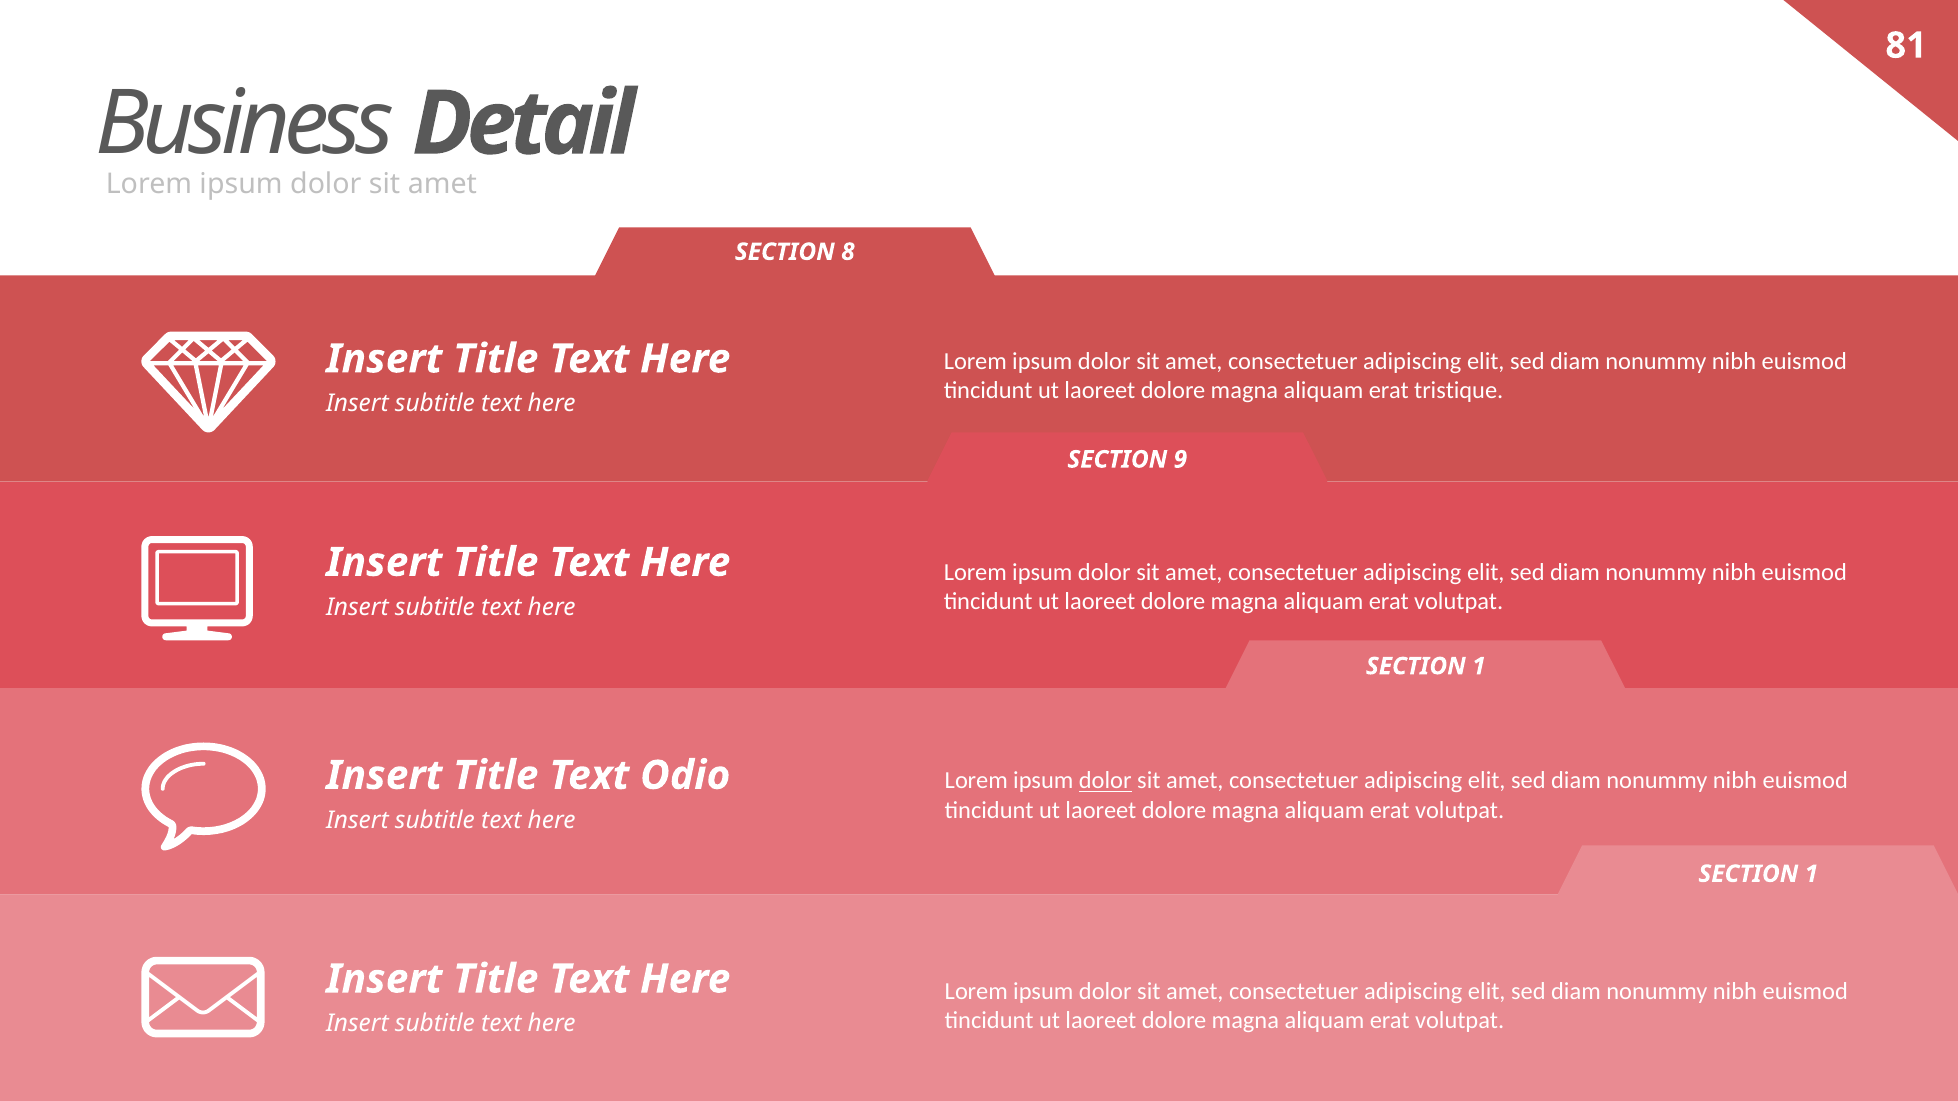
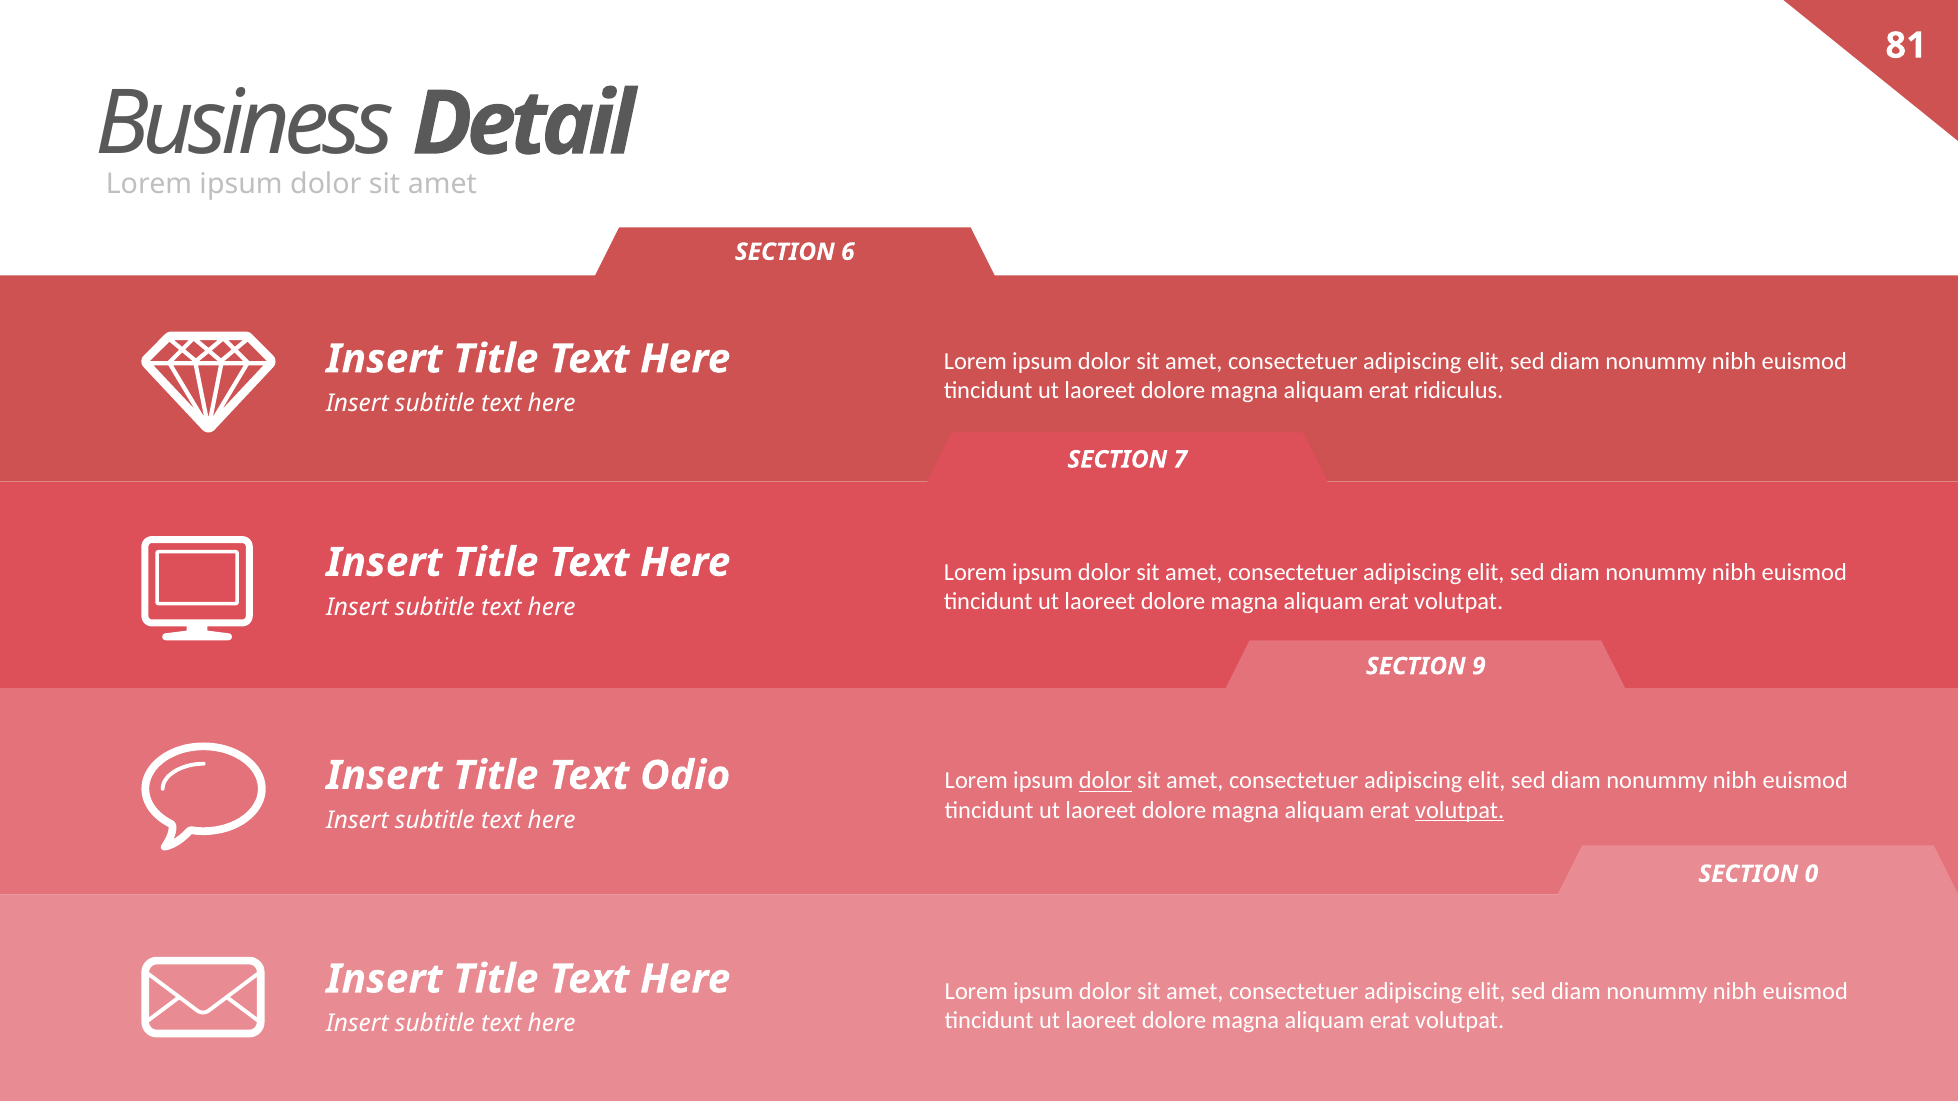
8: 8 -> 6 (848, 252)
tristique: tristique -> ridiculus (1459, 391)
9: 9 -> 7 (1180, 460)
1: 1 -> 9 (1479, 666)
volutpat underline: none -> present (1460, 810)
1: 1 -> 0 (1811, 874)
